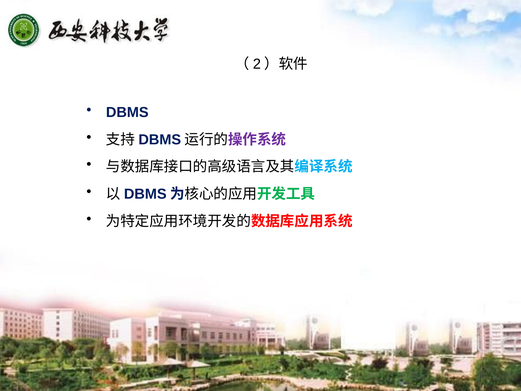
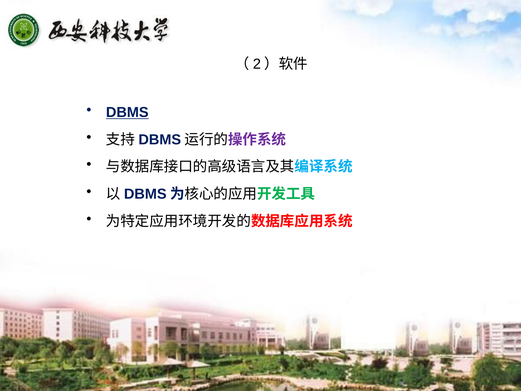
DBMS underline: none -> present (127, 112)
